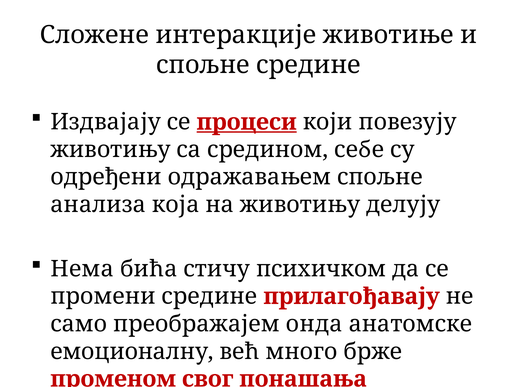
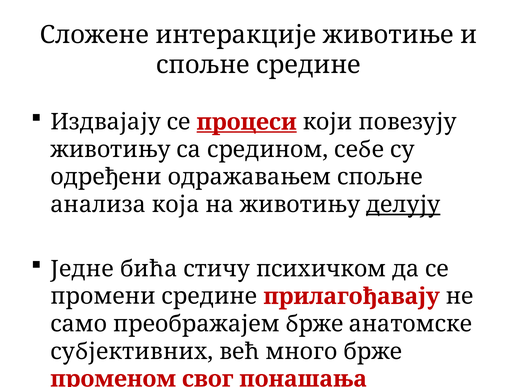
делују underline: none -> present (403, 205)
Нема: Нема -> Једне (82, 269)
преображајем онда: онда -> брже (314, 325)
емоционалну: емоционалну -> субјективних (132, 352)
